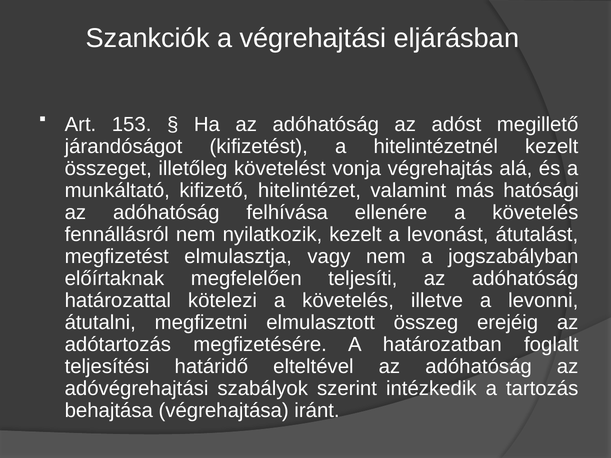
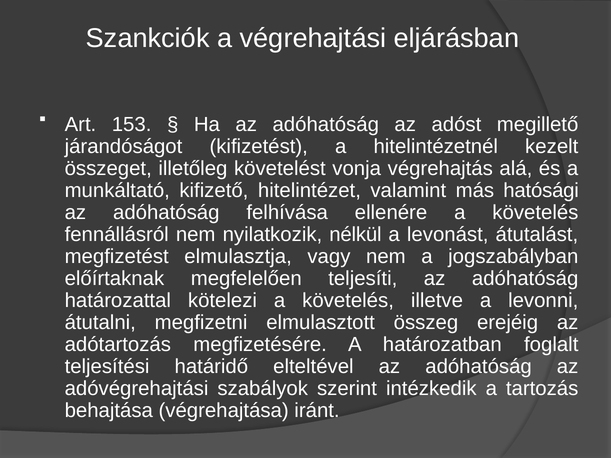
nyilatkozik kezelt: kezelt -> nélkül (355, 235)
